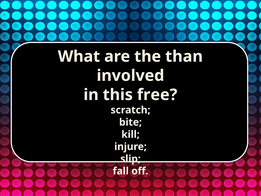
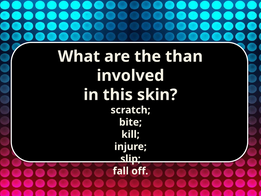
free: free -> skin (157, 95)
